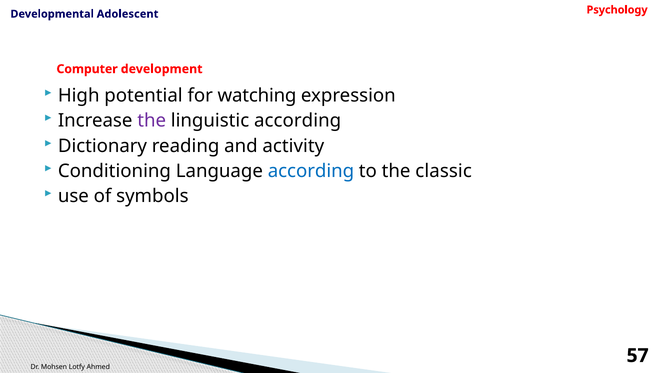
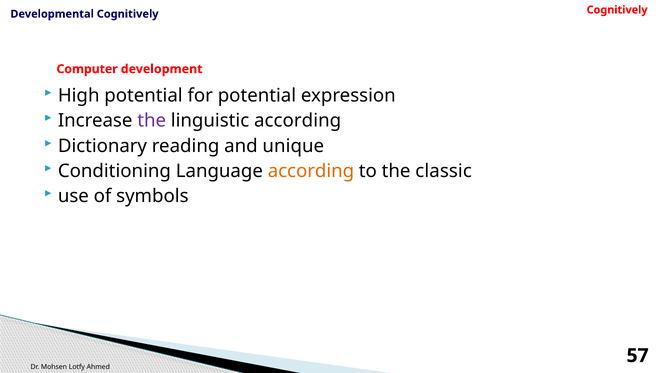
Psychology: Psychology -> Cognitively (617, 10)
Developmental Adolescent: Adolescent -> Cognitively (128, 14)
for watching: watching -> potential (257, 96)
activity: activity -> unique (293, 146)
according colour: blue -> orange (311, 171)
